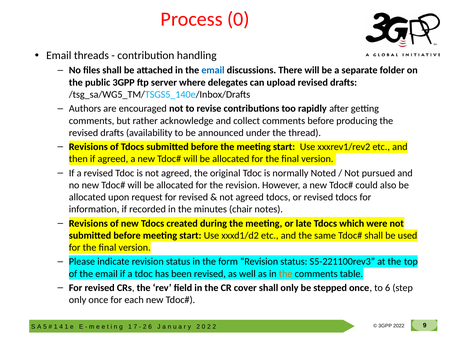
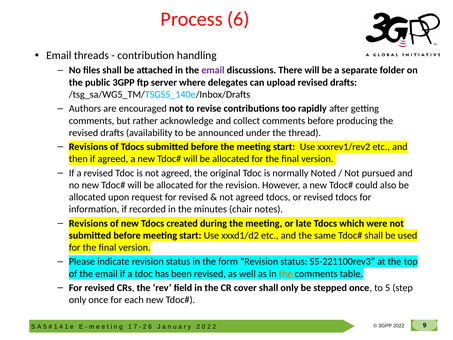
Process 0: 0 -> 6 (238, 19)
email colour: blue -> purple (213, 70)
to 6: 6 -> 5 (388, 288)
